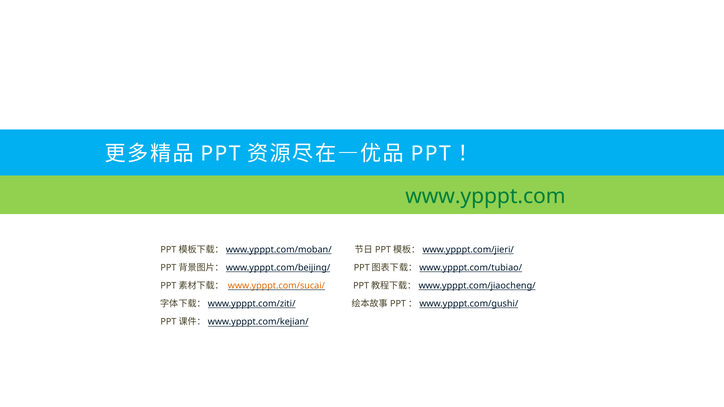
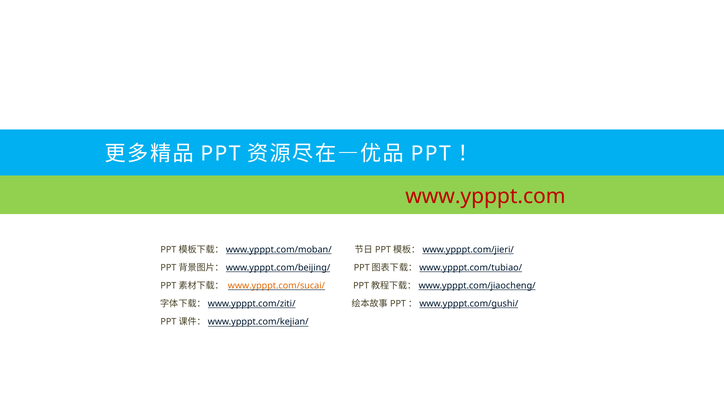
www.ypppt.com colour: green -> red (485, 196)
